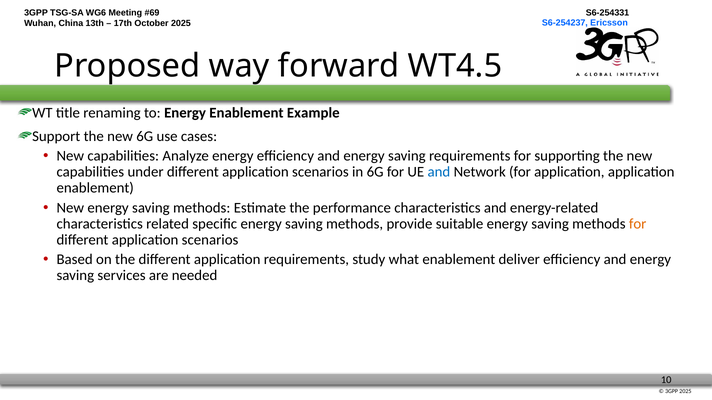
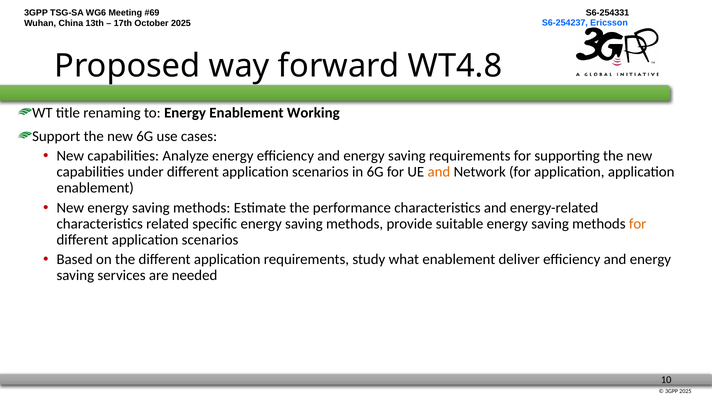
WT4.5: WT4.5 -> WT4.8 (455, 66)
Example: Example -> Working (313, 113)
and colour: blue -> orange (439, 172)
